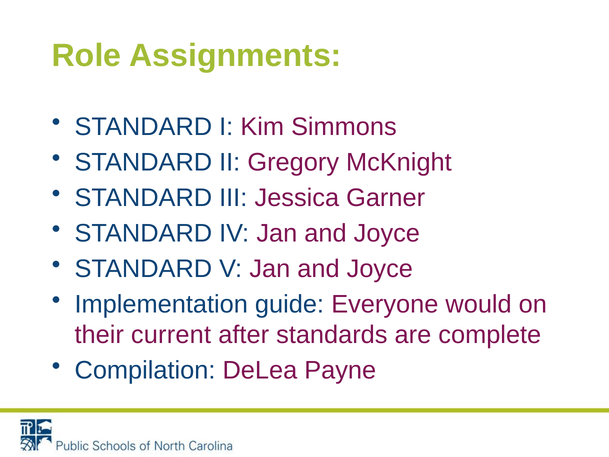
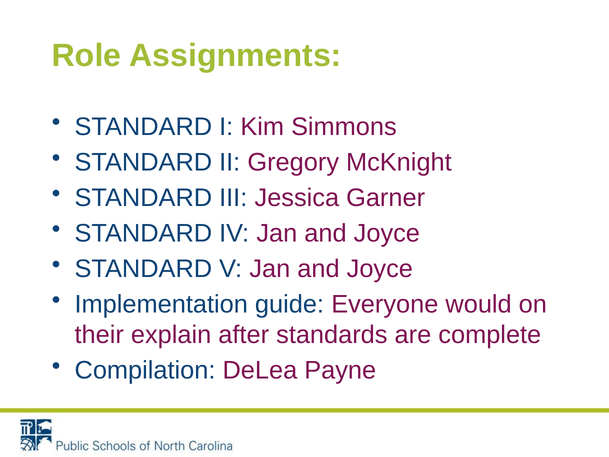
current: current -> explain (171, 335)
